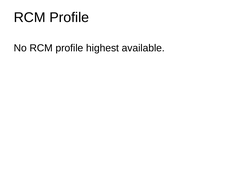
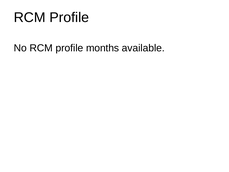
highest: highest -> months (103, 48)
